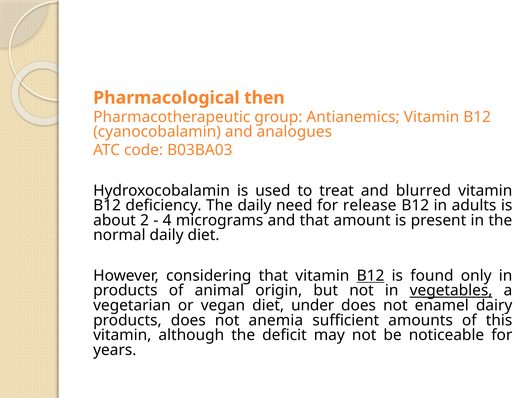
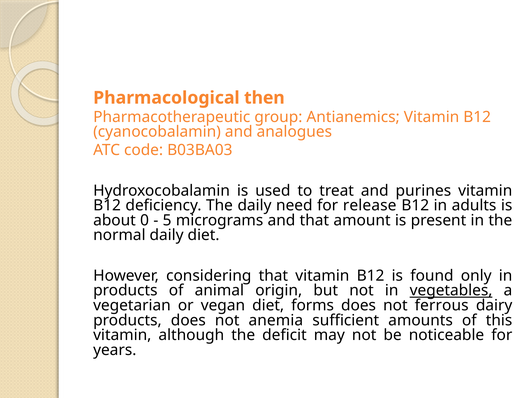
blurred: blurred -> purines (423, 190)
2: 2 -> 0 (145, 220)
4: 4 -> 5 (167, 220)
B12 underline: present -> none (371, 275)
under: under -> forms (313, 305)
enamel: enamel -> ferrous (442, 305)
